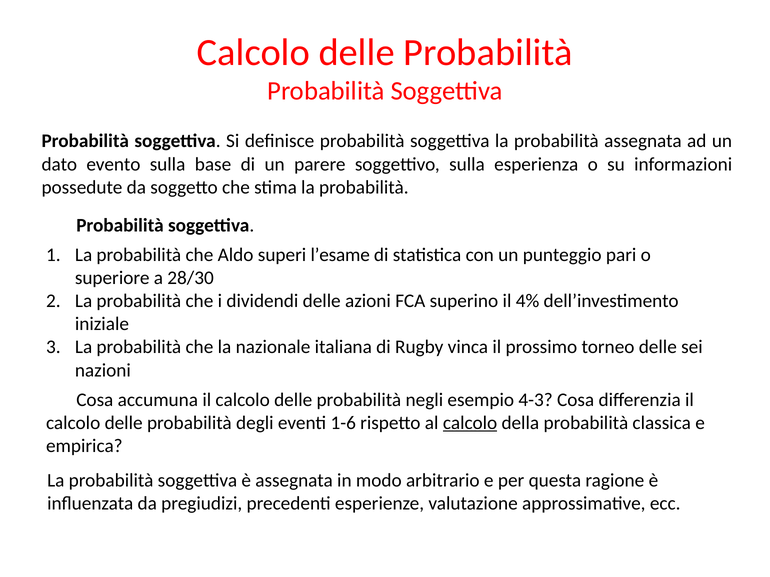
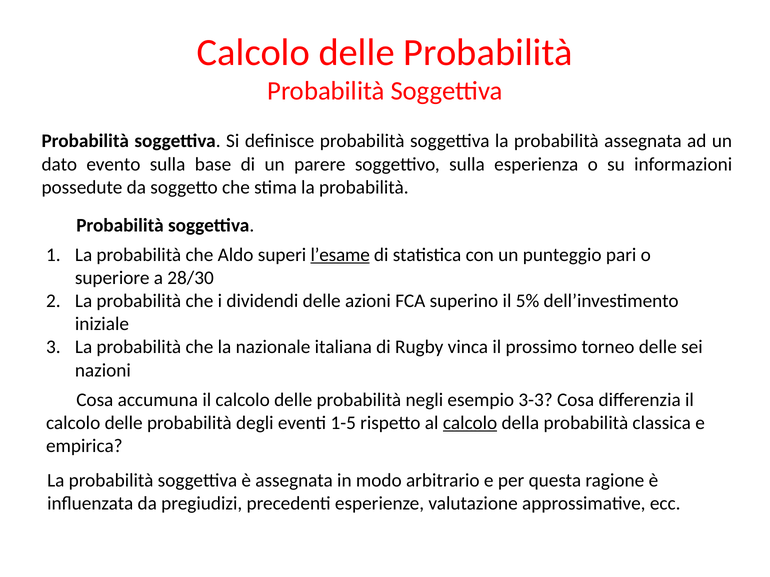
l’esame underline: none -> present (340, 255)
4%: 4% -> 5% (528, 301)
4-3: 4-3 -> 3-3 (536, 400)
1-6: 1-6 -> 1-5 (343, 423)
